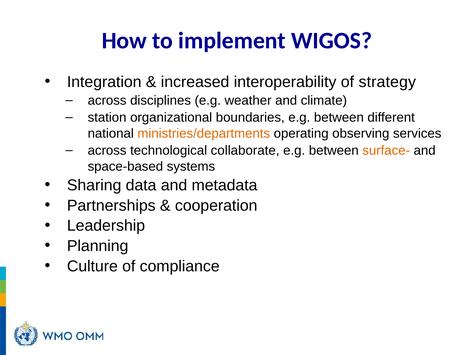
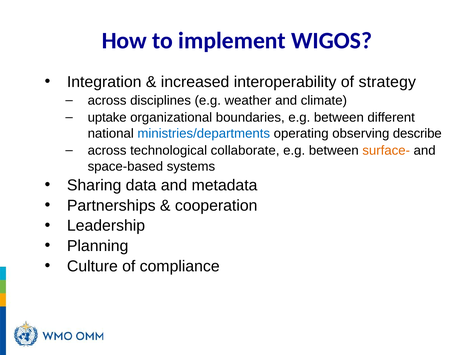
station: station -> uptake (107, 118)
ministries/departments colour: orange -> blue (204, 134)
services: services -> describe (417, 134)
